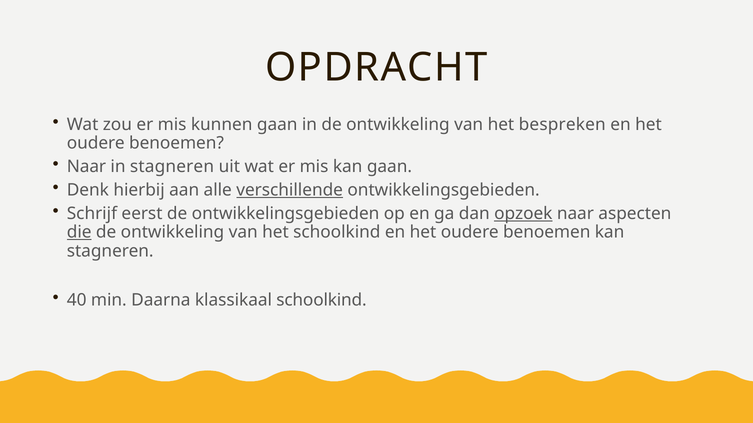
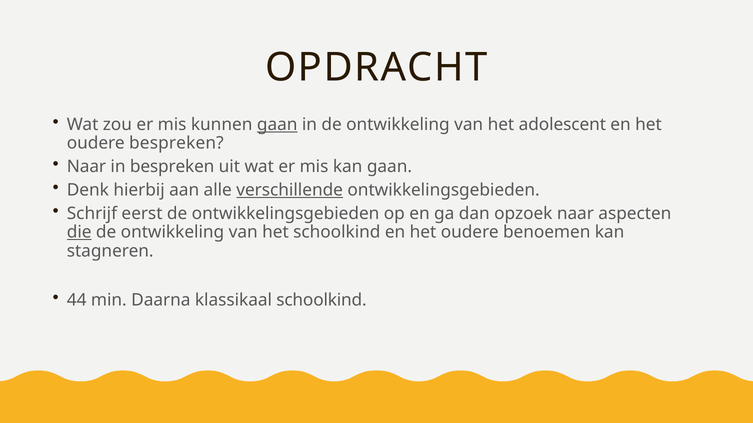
gaan underline: none -> present (277, 125)
bespreken: bespreken -> adolescent (562, 125)
benoemen: benoemen -> bespreken (176, 143)
in stagneren: stagneren -> bespreken (172, 167)
opzoek underline: present -> none (523, 214)
40: 40 -> 44 (77, 300)
